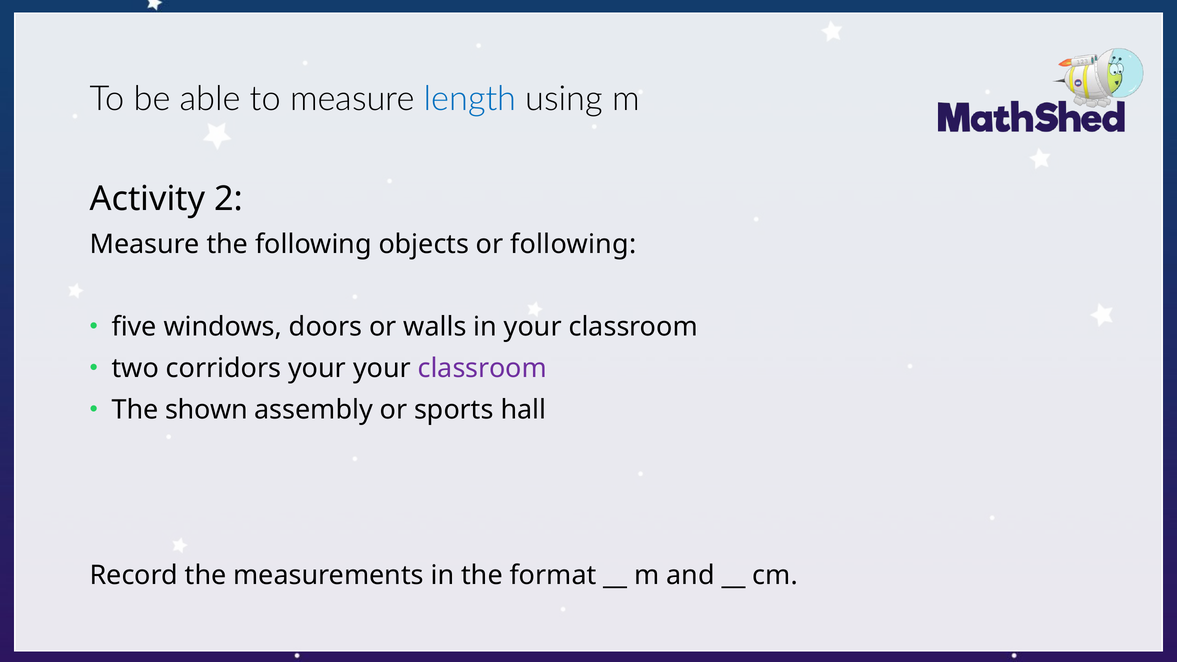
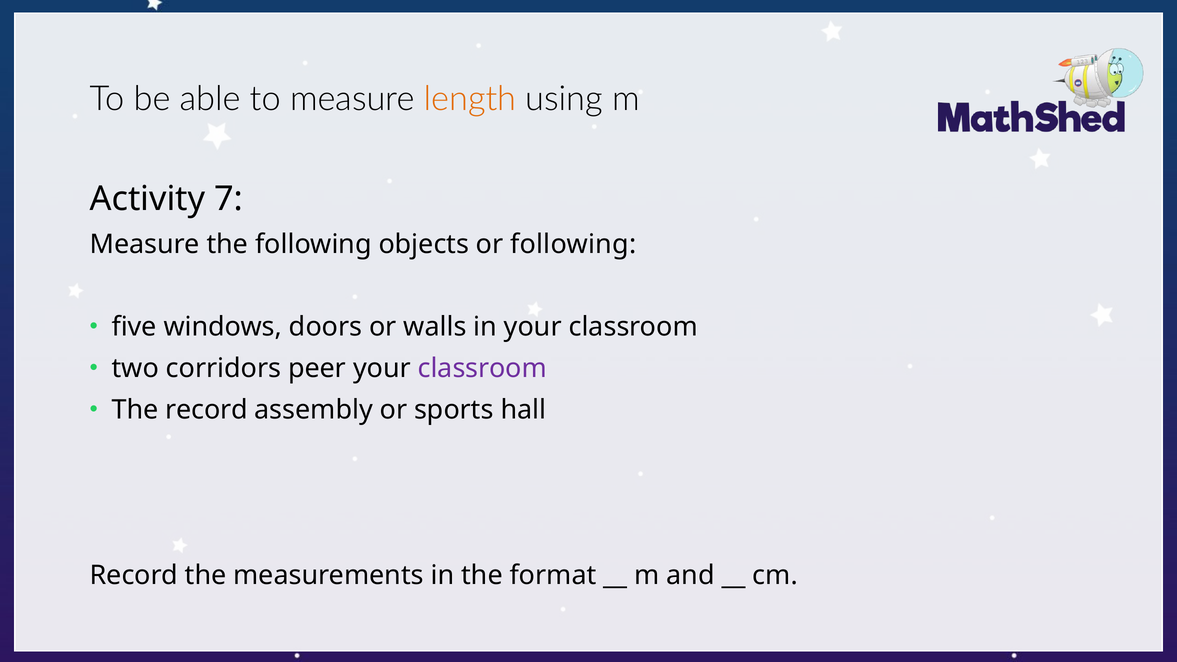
length colour: blue -> orange (470, 99)
2: 2 -> 7 (229, 199)
corridors your: your -> peer (317, 368)
The shown: shown -> record (207, 410)
